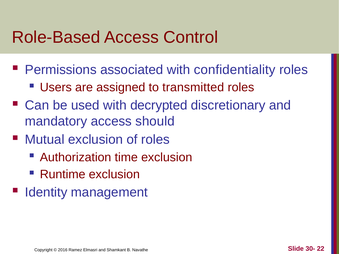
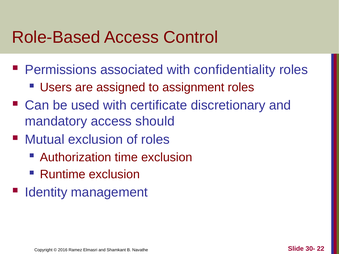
transmitted: transmitted -> assignment (193, 87)
decrypted: decrypted -> certificate (159, 105)
